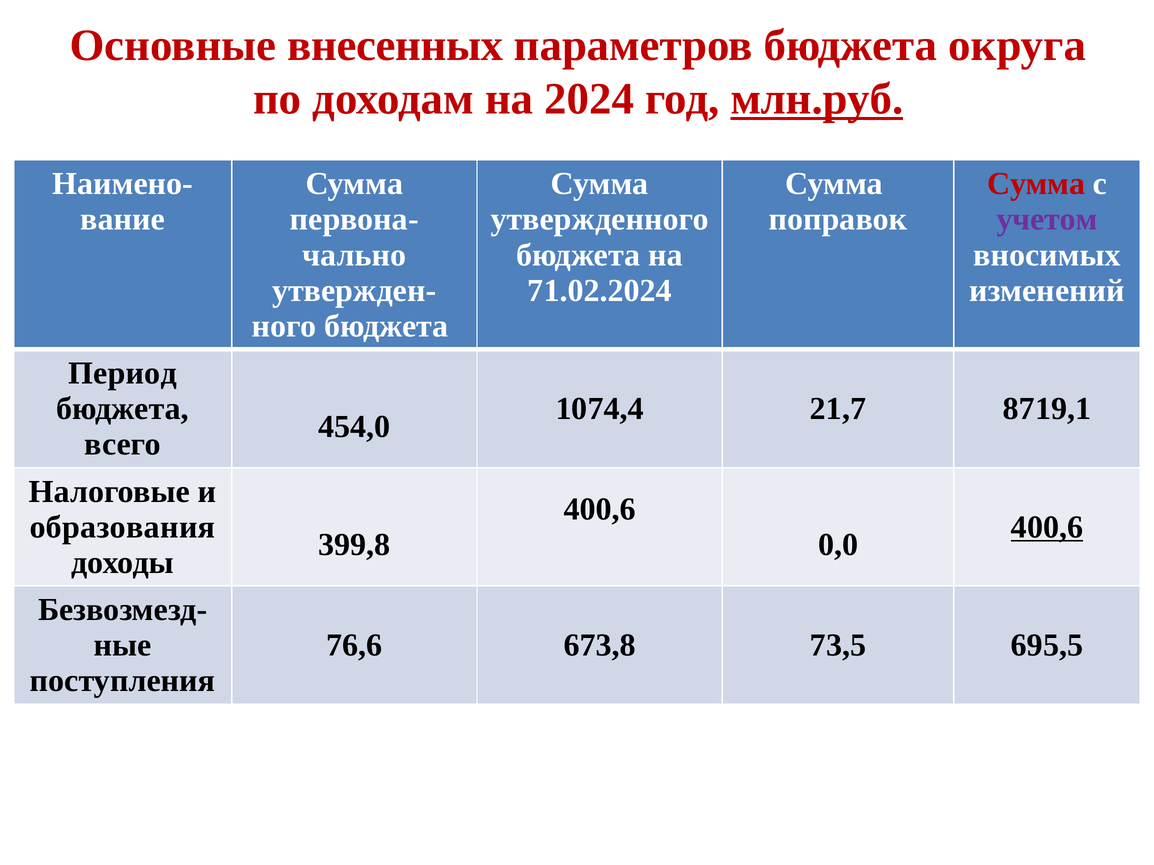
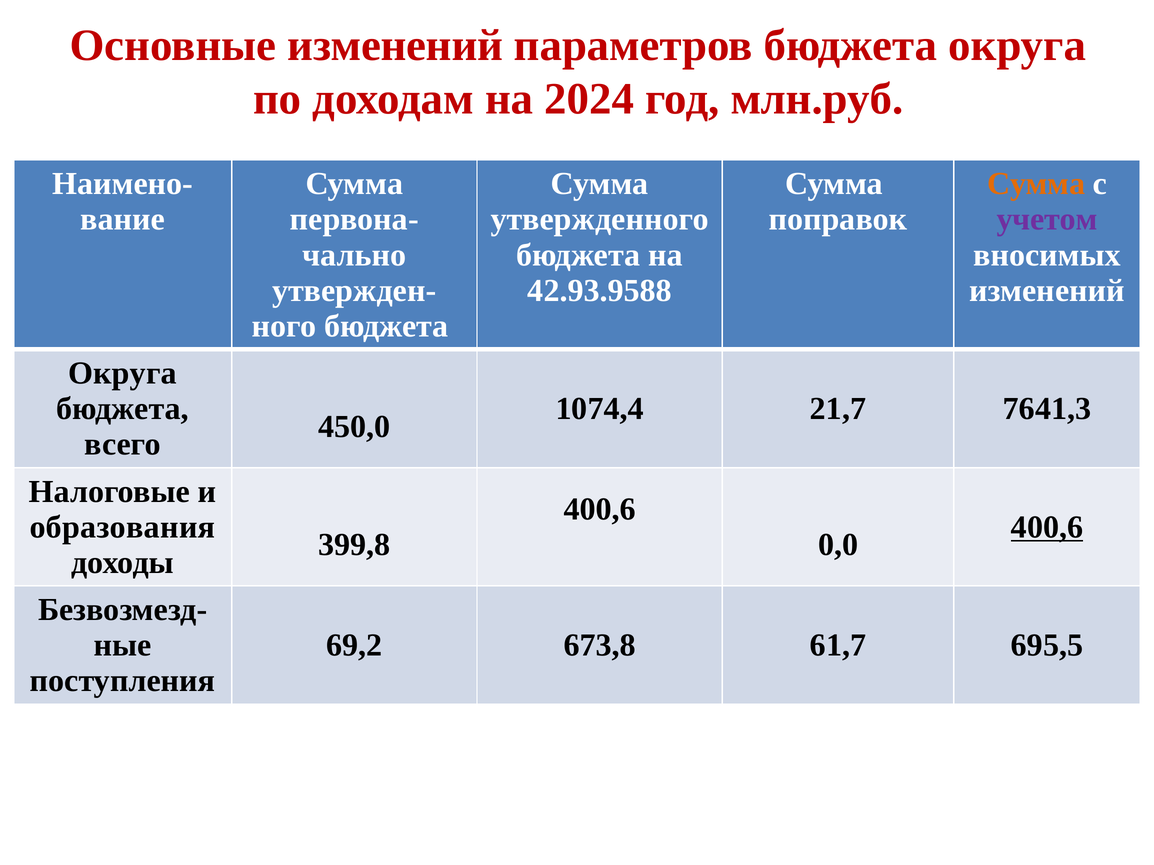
Основные внесенных: внесенных -> изменений (395, 45)
млн.руб underline: present -> none (817, 99)
Сумма colour: red -> orange (1036, 184)
71.02.2024: 71.02.2024 -> 42.93.9588 (600, 291)
Период: Период -> Округа (123, 373)
8719,1: 8719,1 -> 7641,3 (1047, 409)
454,0: 454,0 -> 450,0 (354, 427)
76,6: 76,6 -> 69,2 (354, 646)
73,5: 73,5 -> 61,7 (838, 646)
